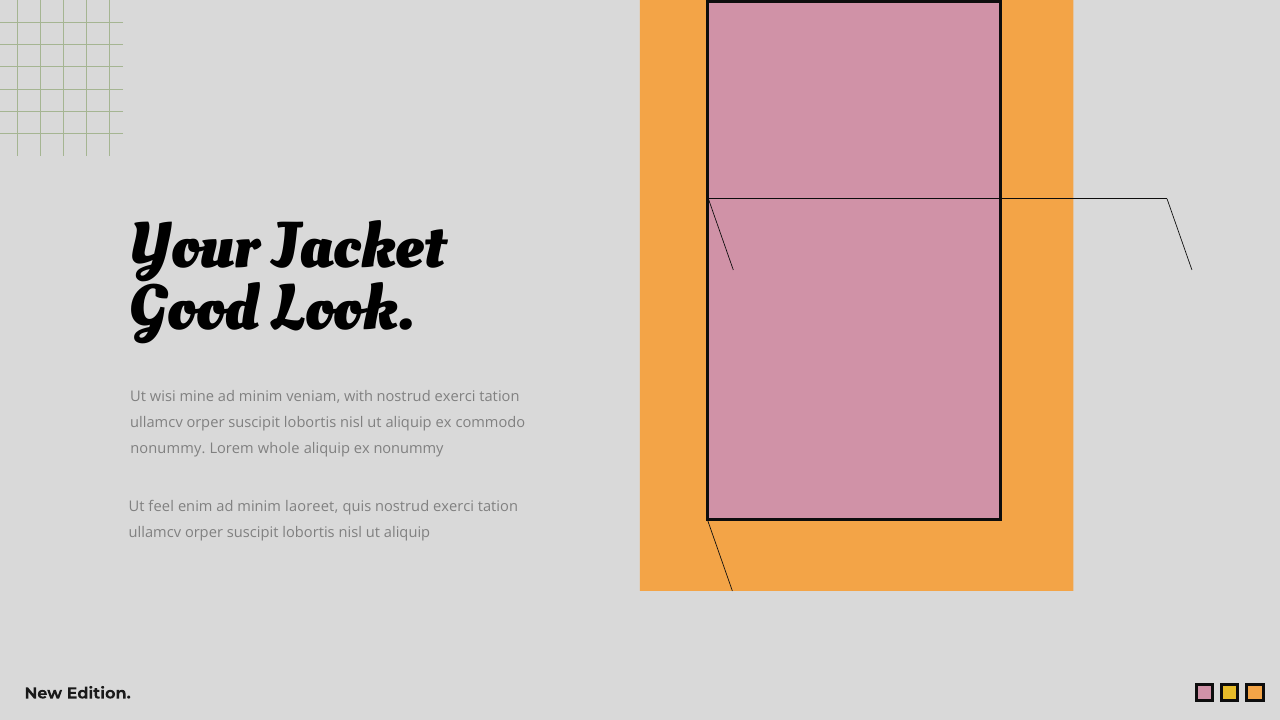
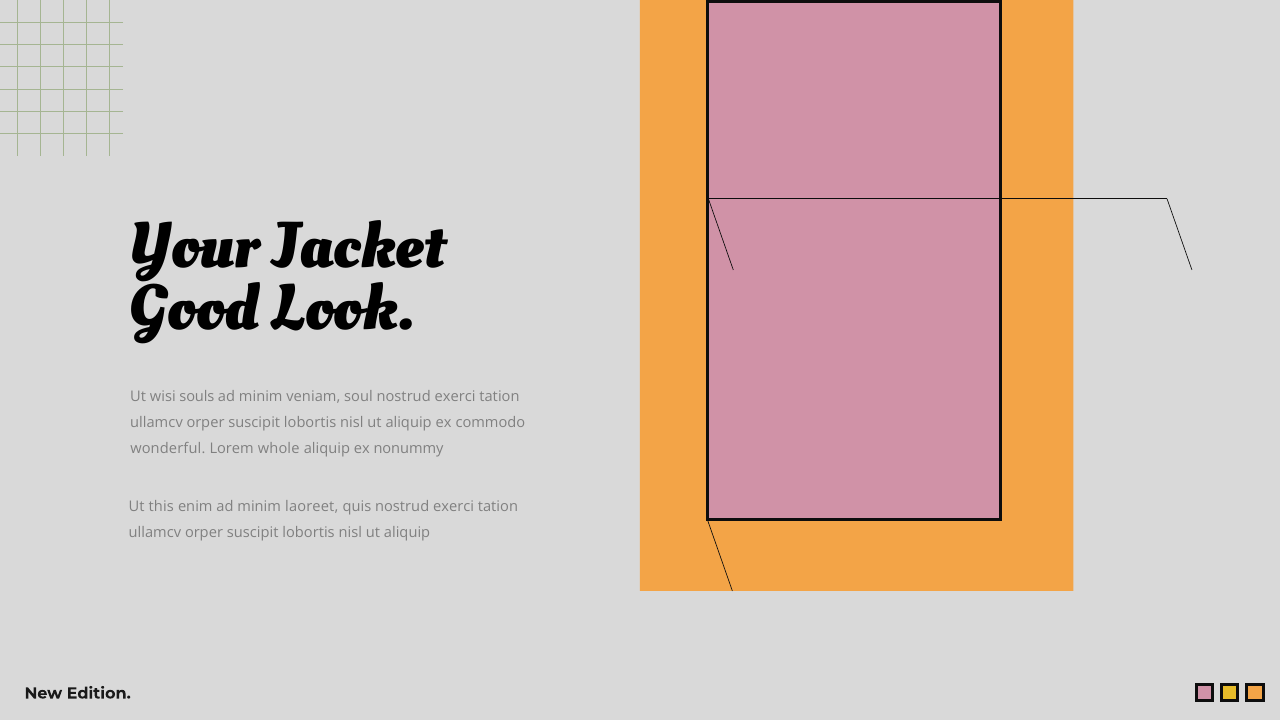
mine: mine -> souls (197, 396)
with: with -> soul (358, 396)
nonummy: nonummy -> wonderful (168, 449)
feel: feel -> this (161, 506)
